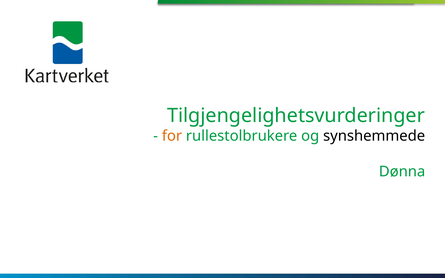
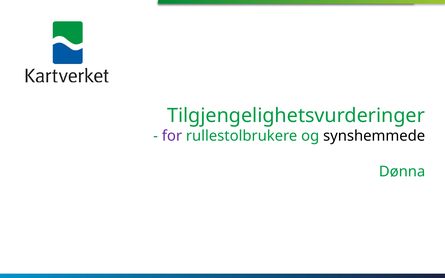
for colour: orange -> purple (172, 136)
